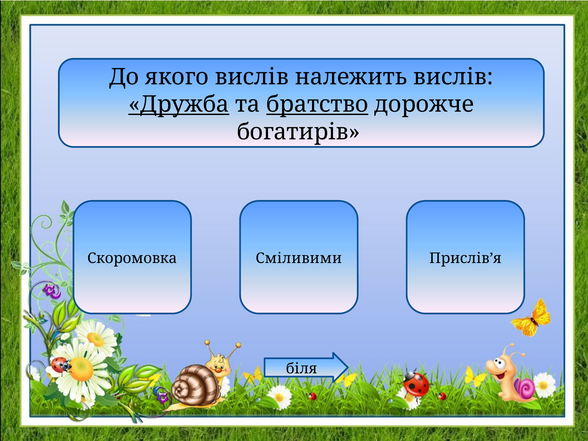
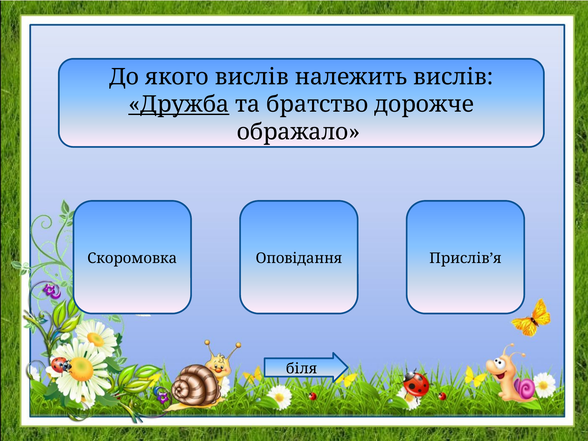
братство underline: present -> none (317, 104)
богатирів: богатирів -> ображало (298, 132)
Сміливими: Сміливими -> Оповідання (299, 258)
